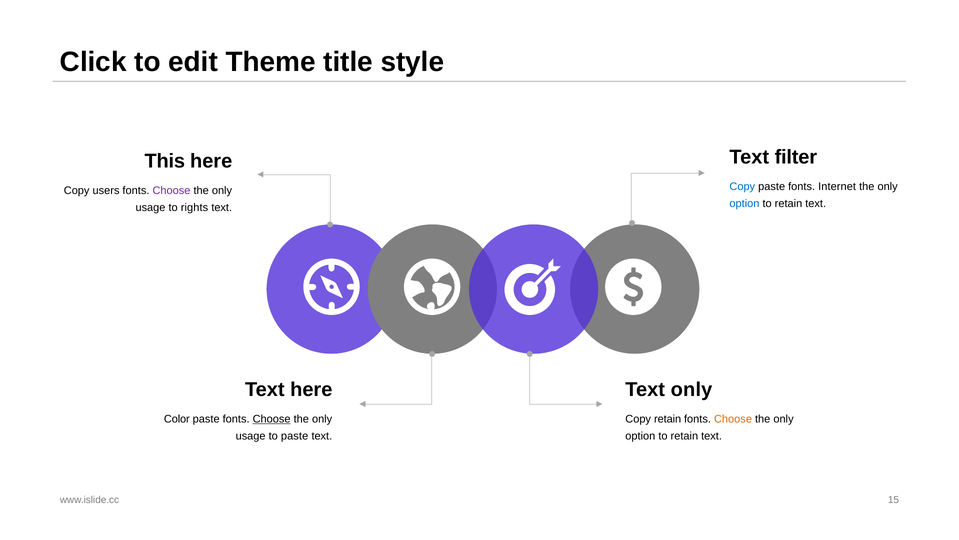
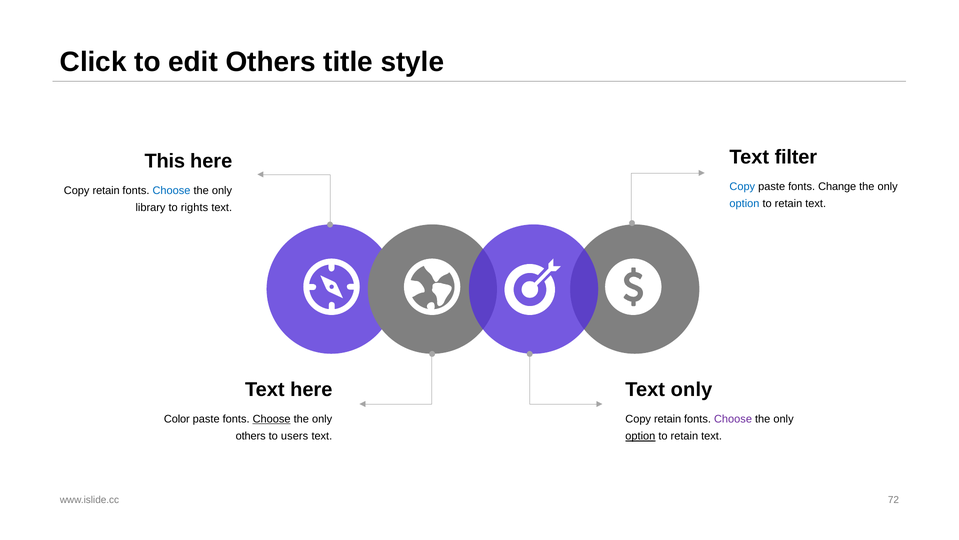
edit Theme: Theme -> Others (271, 62)
Internet: Internet -> Change (837, 186)
users: users -> retain (106, 190)
Choose colour: purple -> blue (171, 190)
usage: usage -> library (150, 207)
Choose colour: orange -> purple (733, 419)
usage: usage -> others (251, 436)
to paste: paste -> users (295, 436)
option underline: none -> present (640, 436)
15: 15 -> 72 (894, 500)
